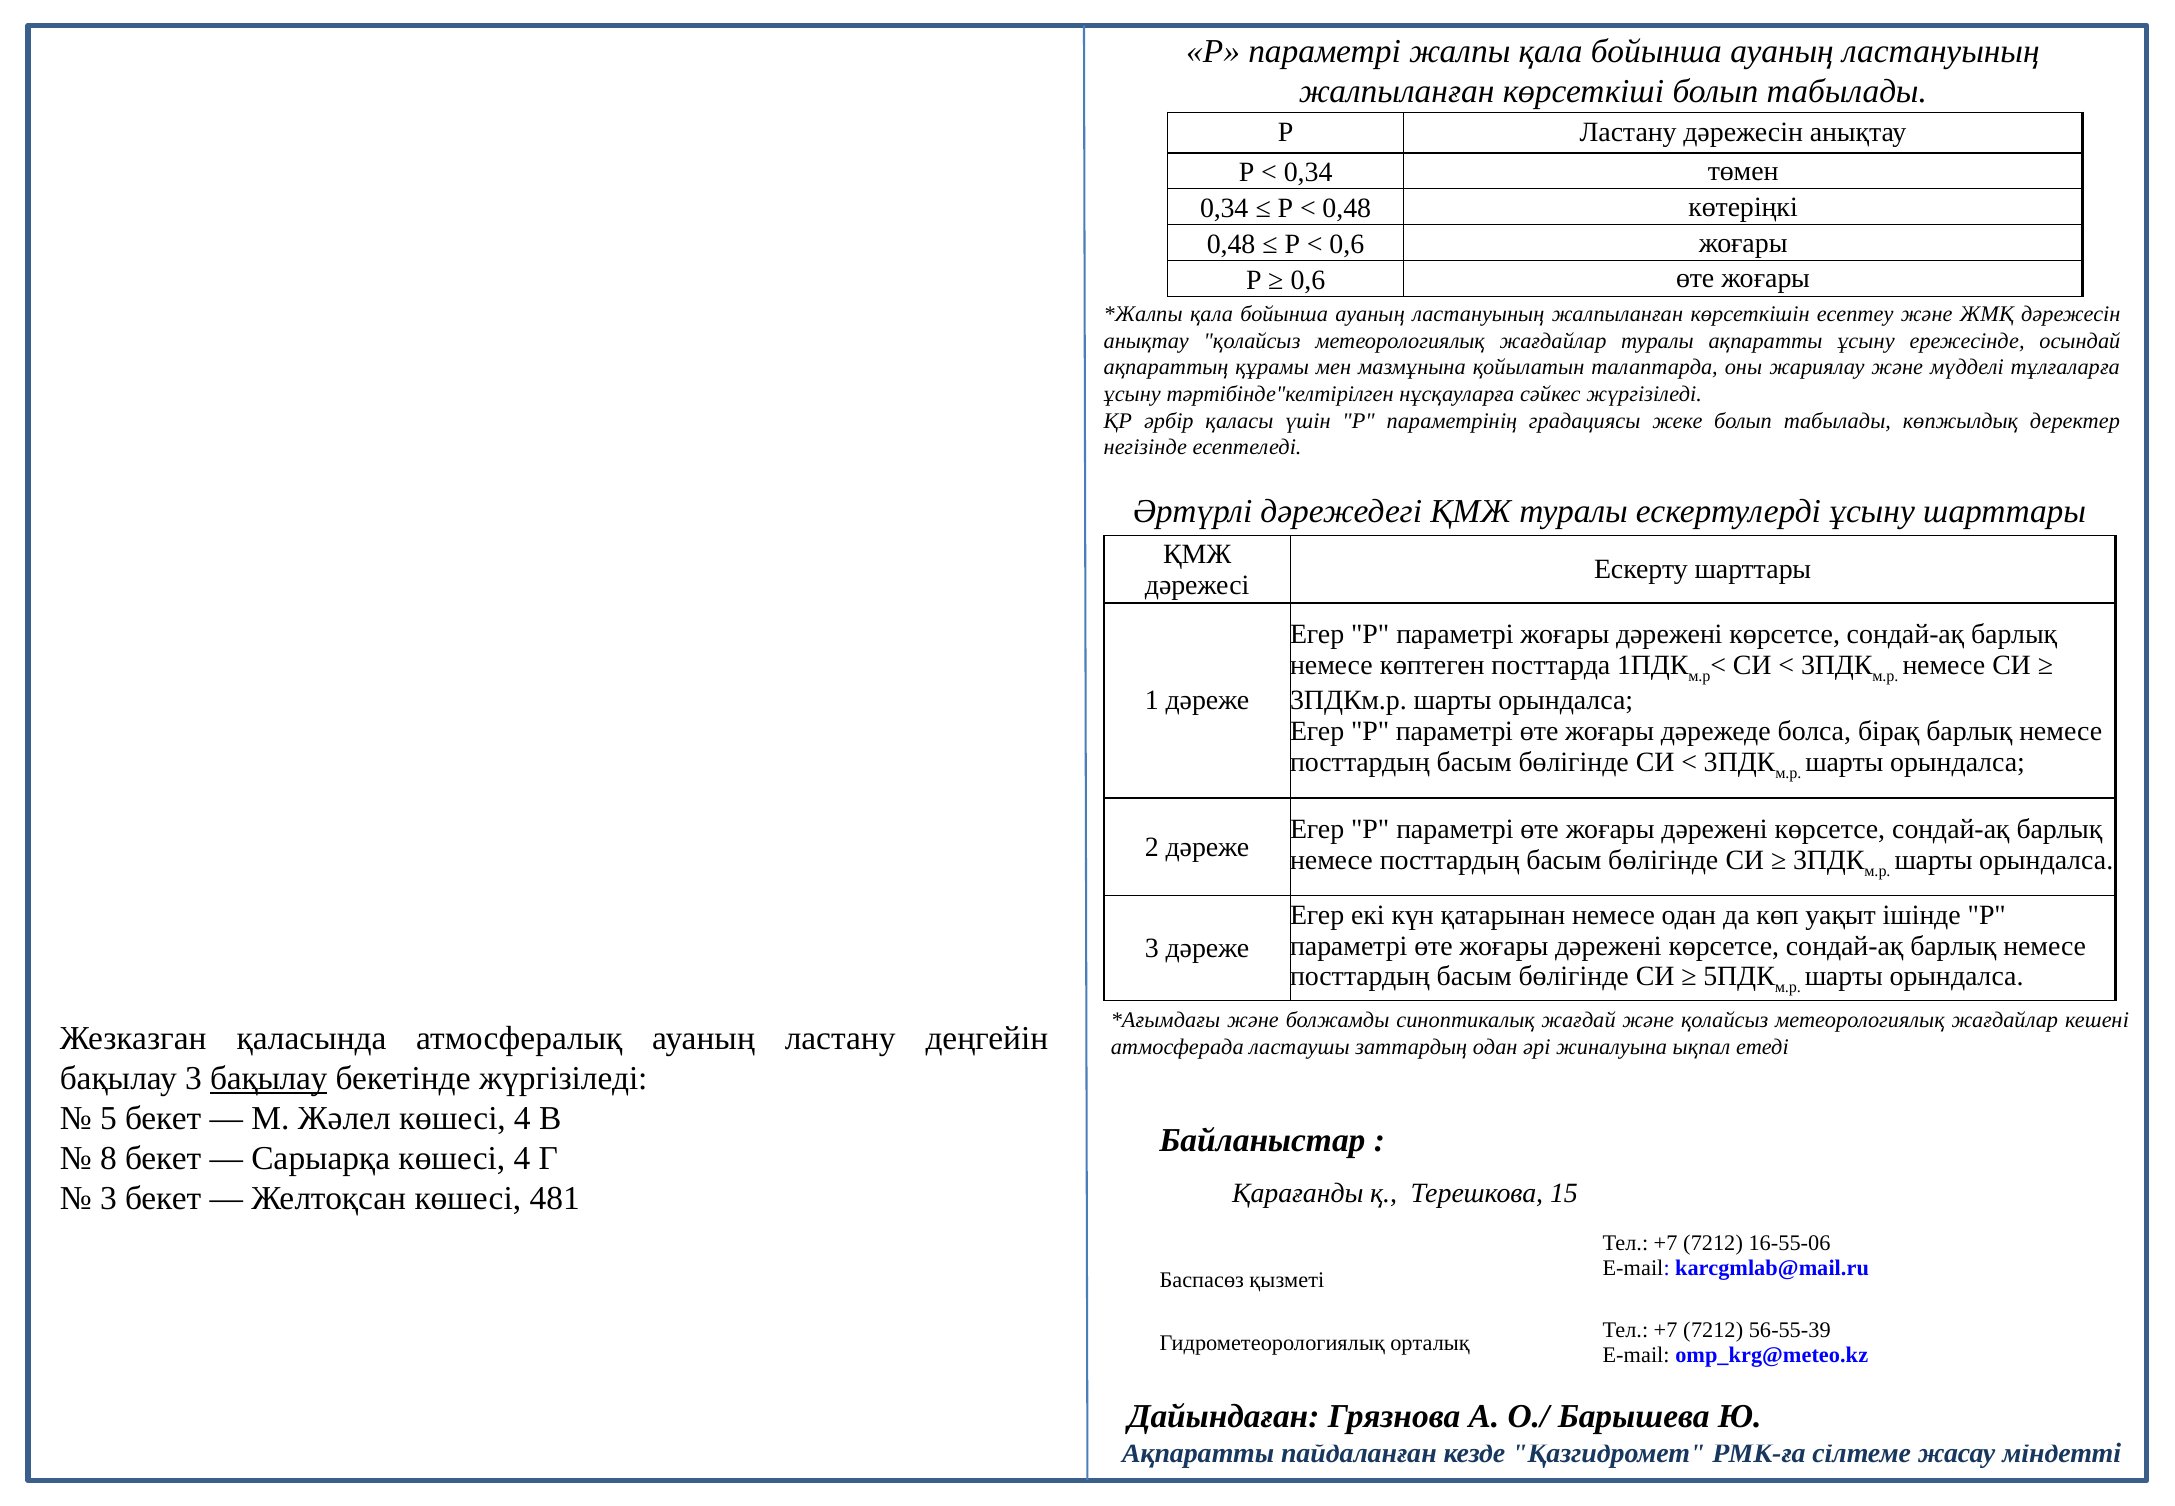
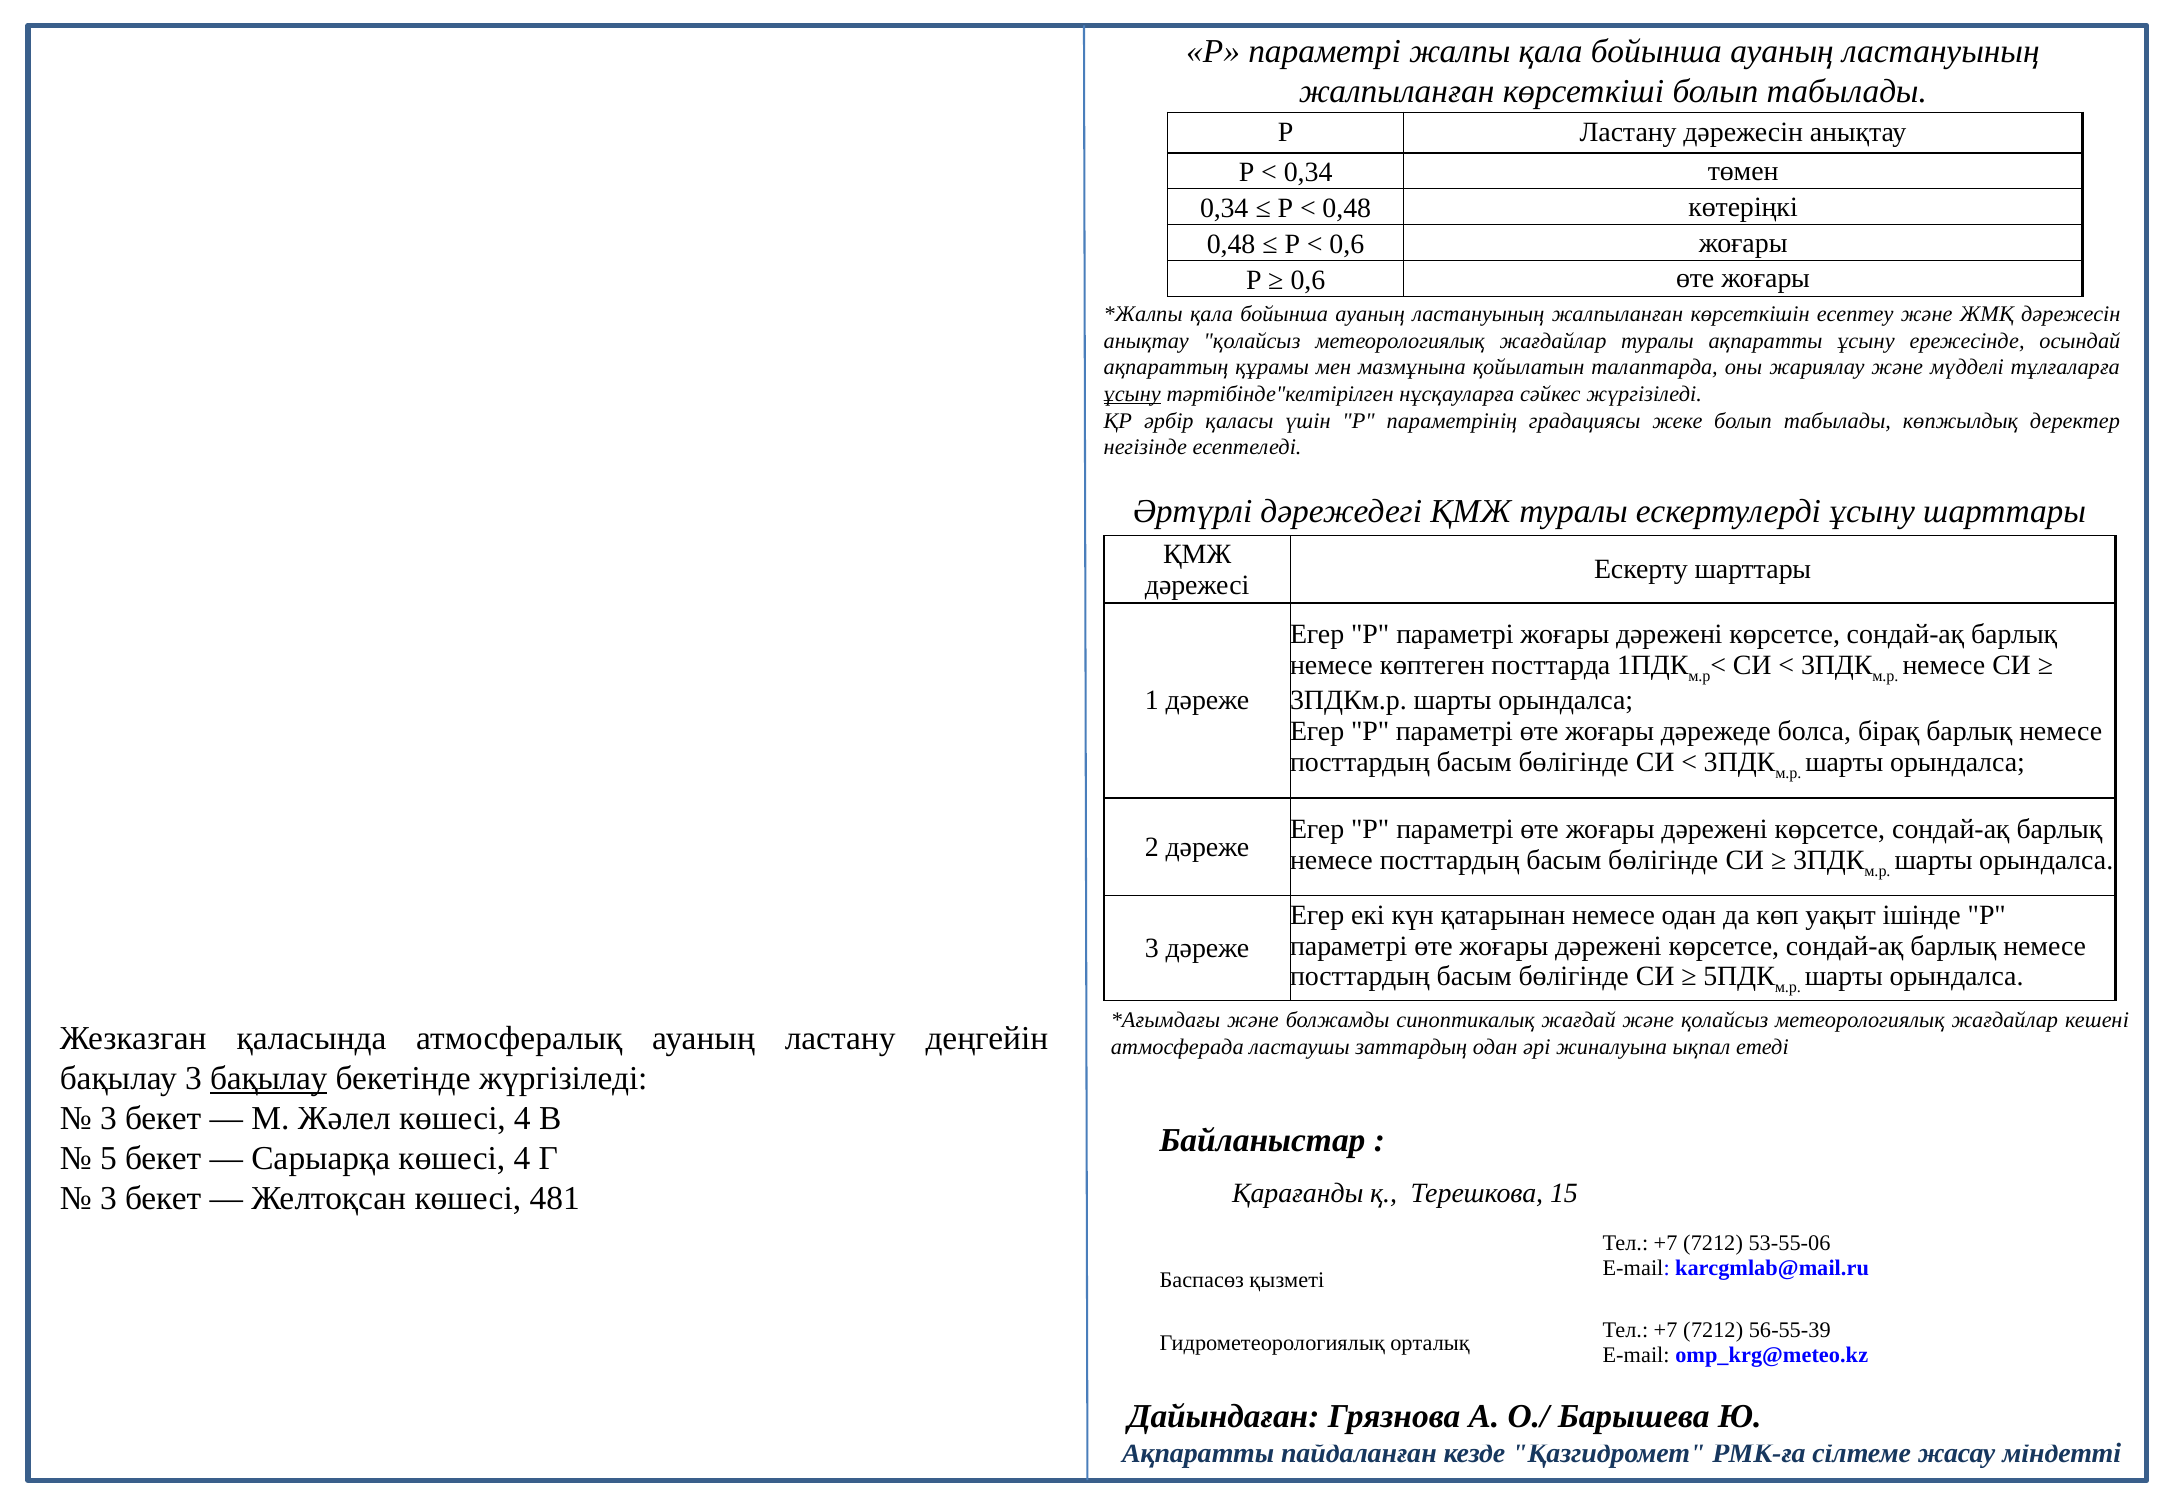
ұсыну underline: none -> present (1132, 394)
5: 5 -> 3 (108, 1118)
8: 8 -> 5 (108, 1158)
16-55-06: 16-55-06 -> 53-55-06 (1790, 1243)
